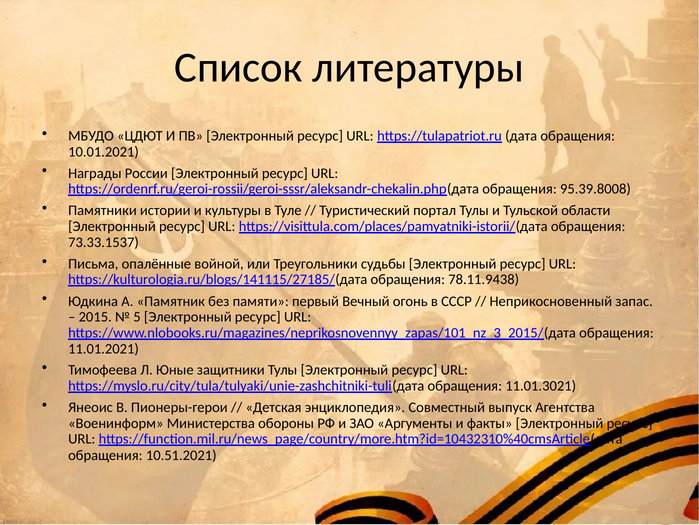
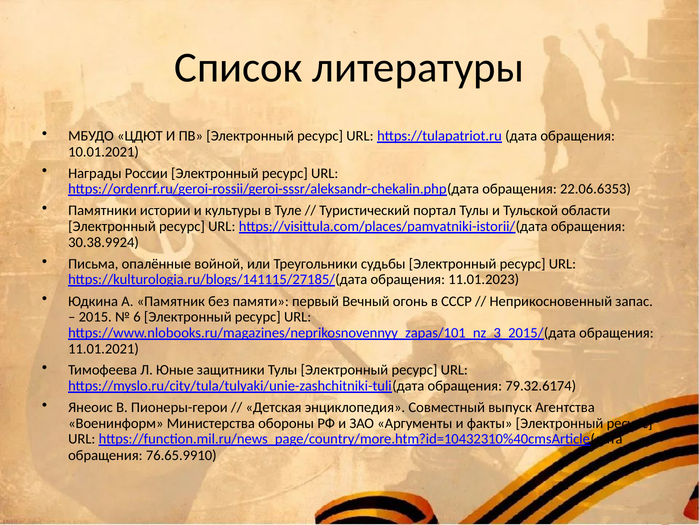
95.39.8008: 95.39.8008 -> 22.06.6353 (595, 189)
73.33.1537: 73.33.1537 -> 30.38.9924 (104, 242)
78.11.9438: 78.11.9438 -> 11.01.2023 (484, 279)
5: 5 -> 6 (137, 317)
11.01.3021: 11.01.3021 -> 79.32.6174 (541, 385)
10.51.2021: 10.51.2021 -> 76.65.9910 (181, 455)
